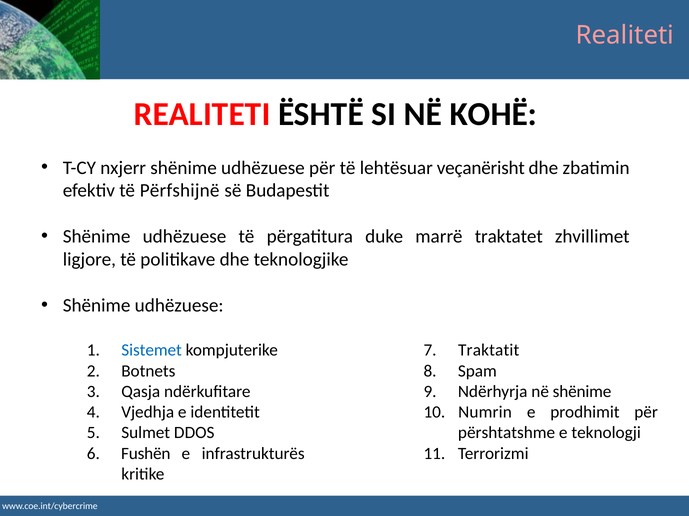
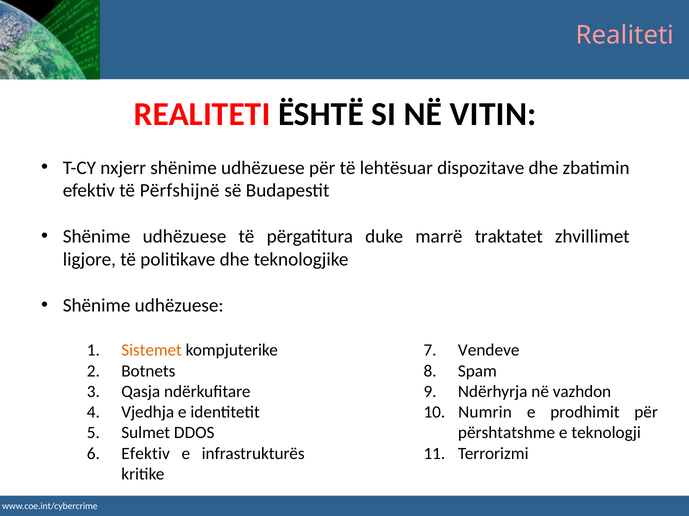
KOHË: KOHË -> VITIN (493, 114)
veçanërisht: veçanërisht -> dispozitave (481, 168)
Sistemet colour: blue -> orange (152, 351)
Traktatit: Traktatit -> Vendeve (489, 351)
në shënime: shënime -> vazhdon (582, 392)
Fushën: Fushën -> Efektiv (146, 454)
